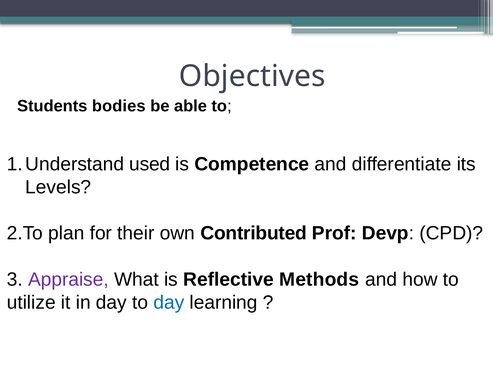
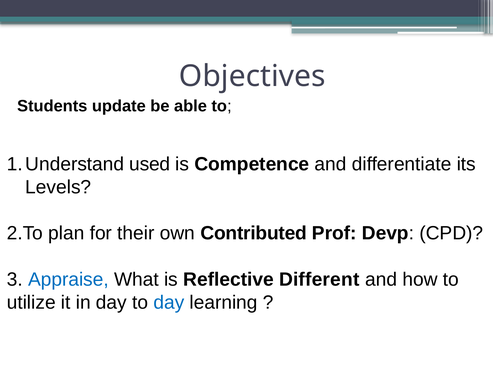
bodies: bodies -> update (119, 106)
Appraise colour: purple -> blue (68, 279)
Methods: Methods -> Different (319, 279)
